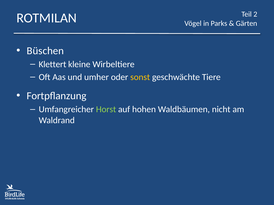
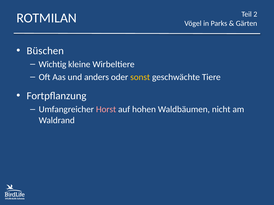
Klettert: Klettert -> Wichtig (52, 64)
umher: umher -> anders (97, 77)
Horst colour: light green -> pink (106, 110)
